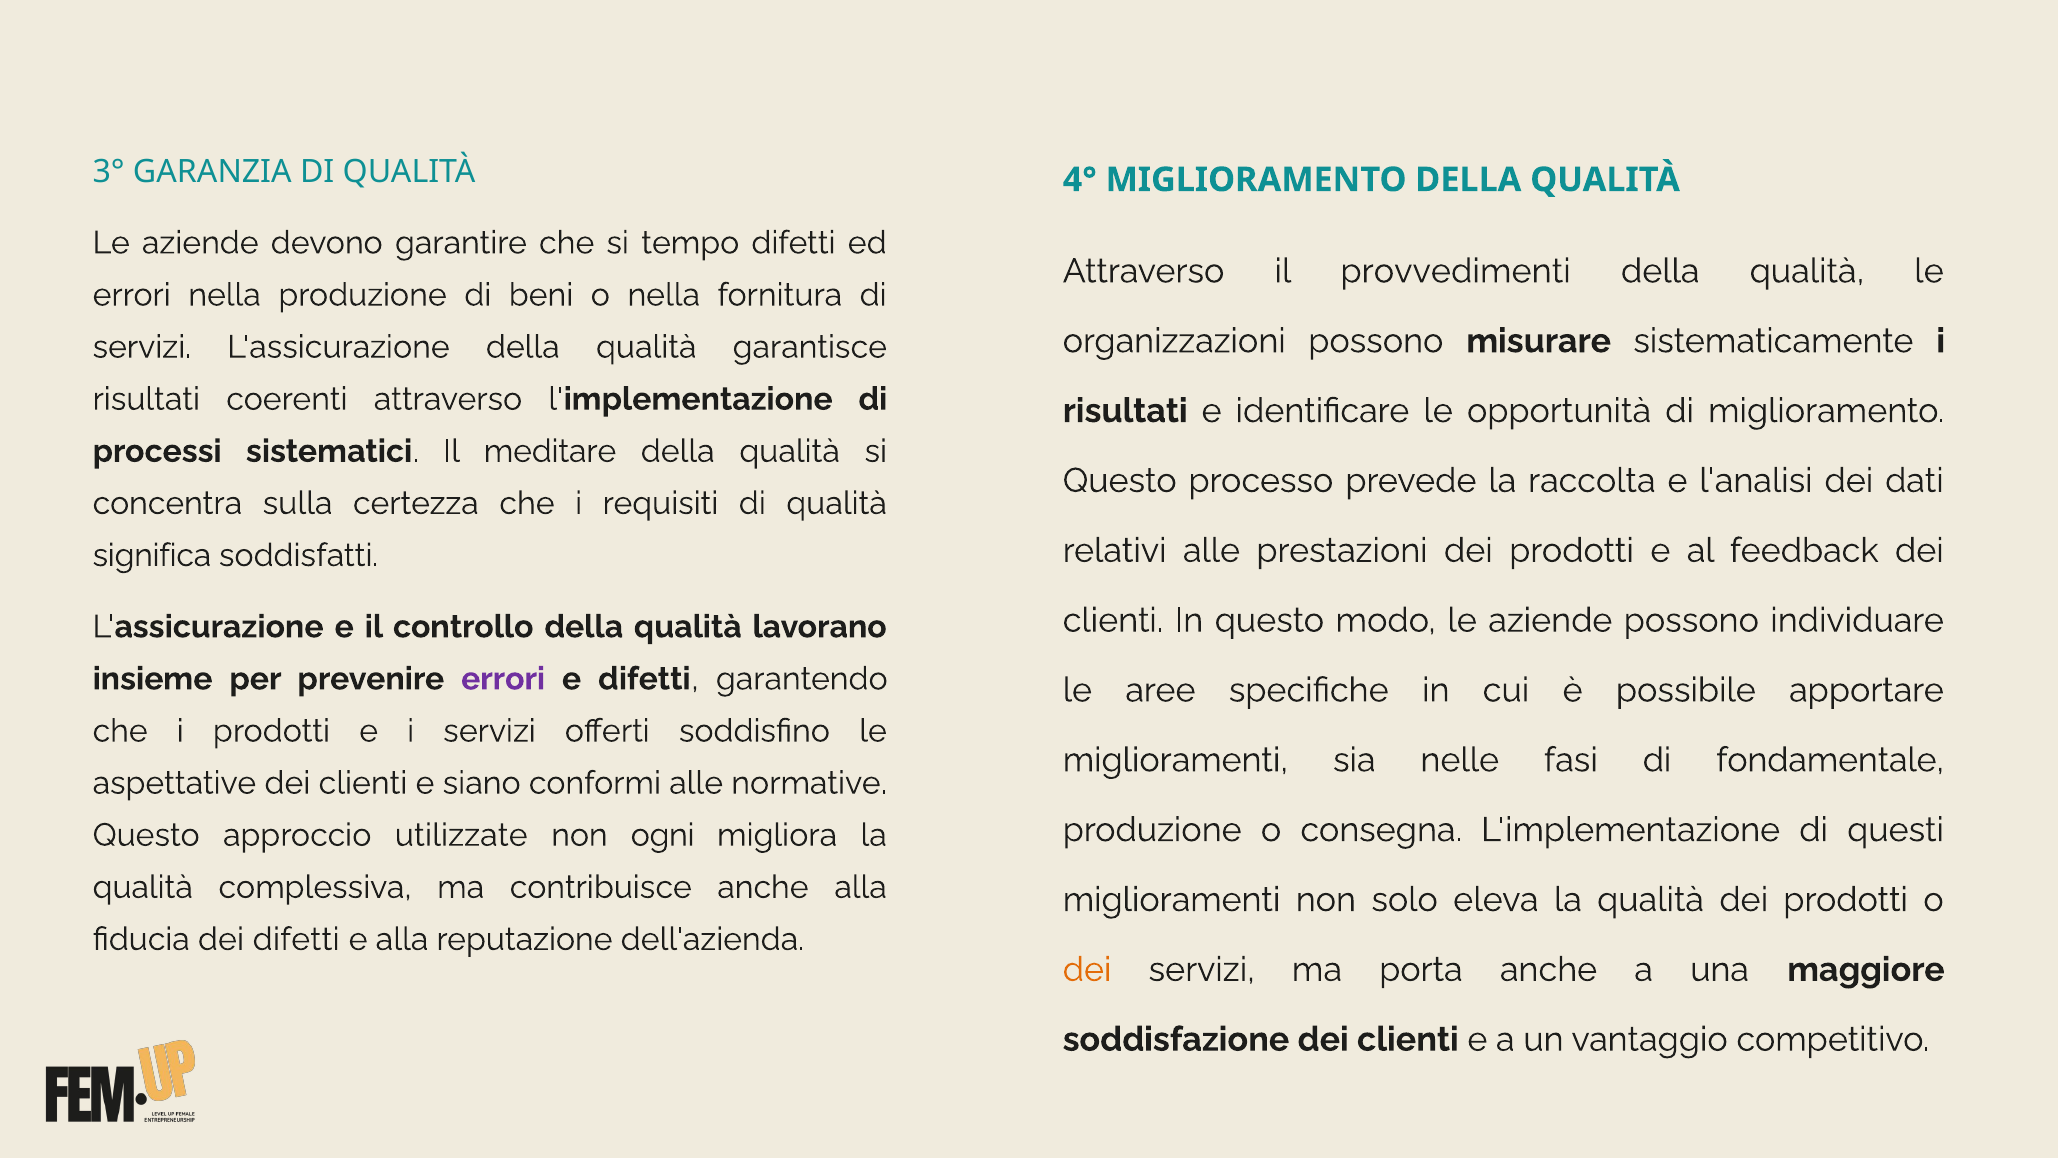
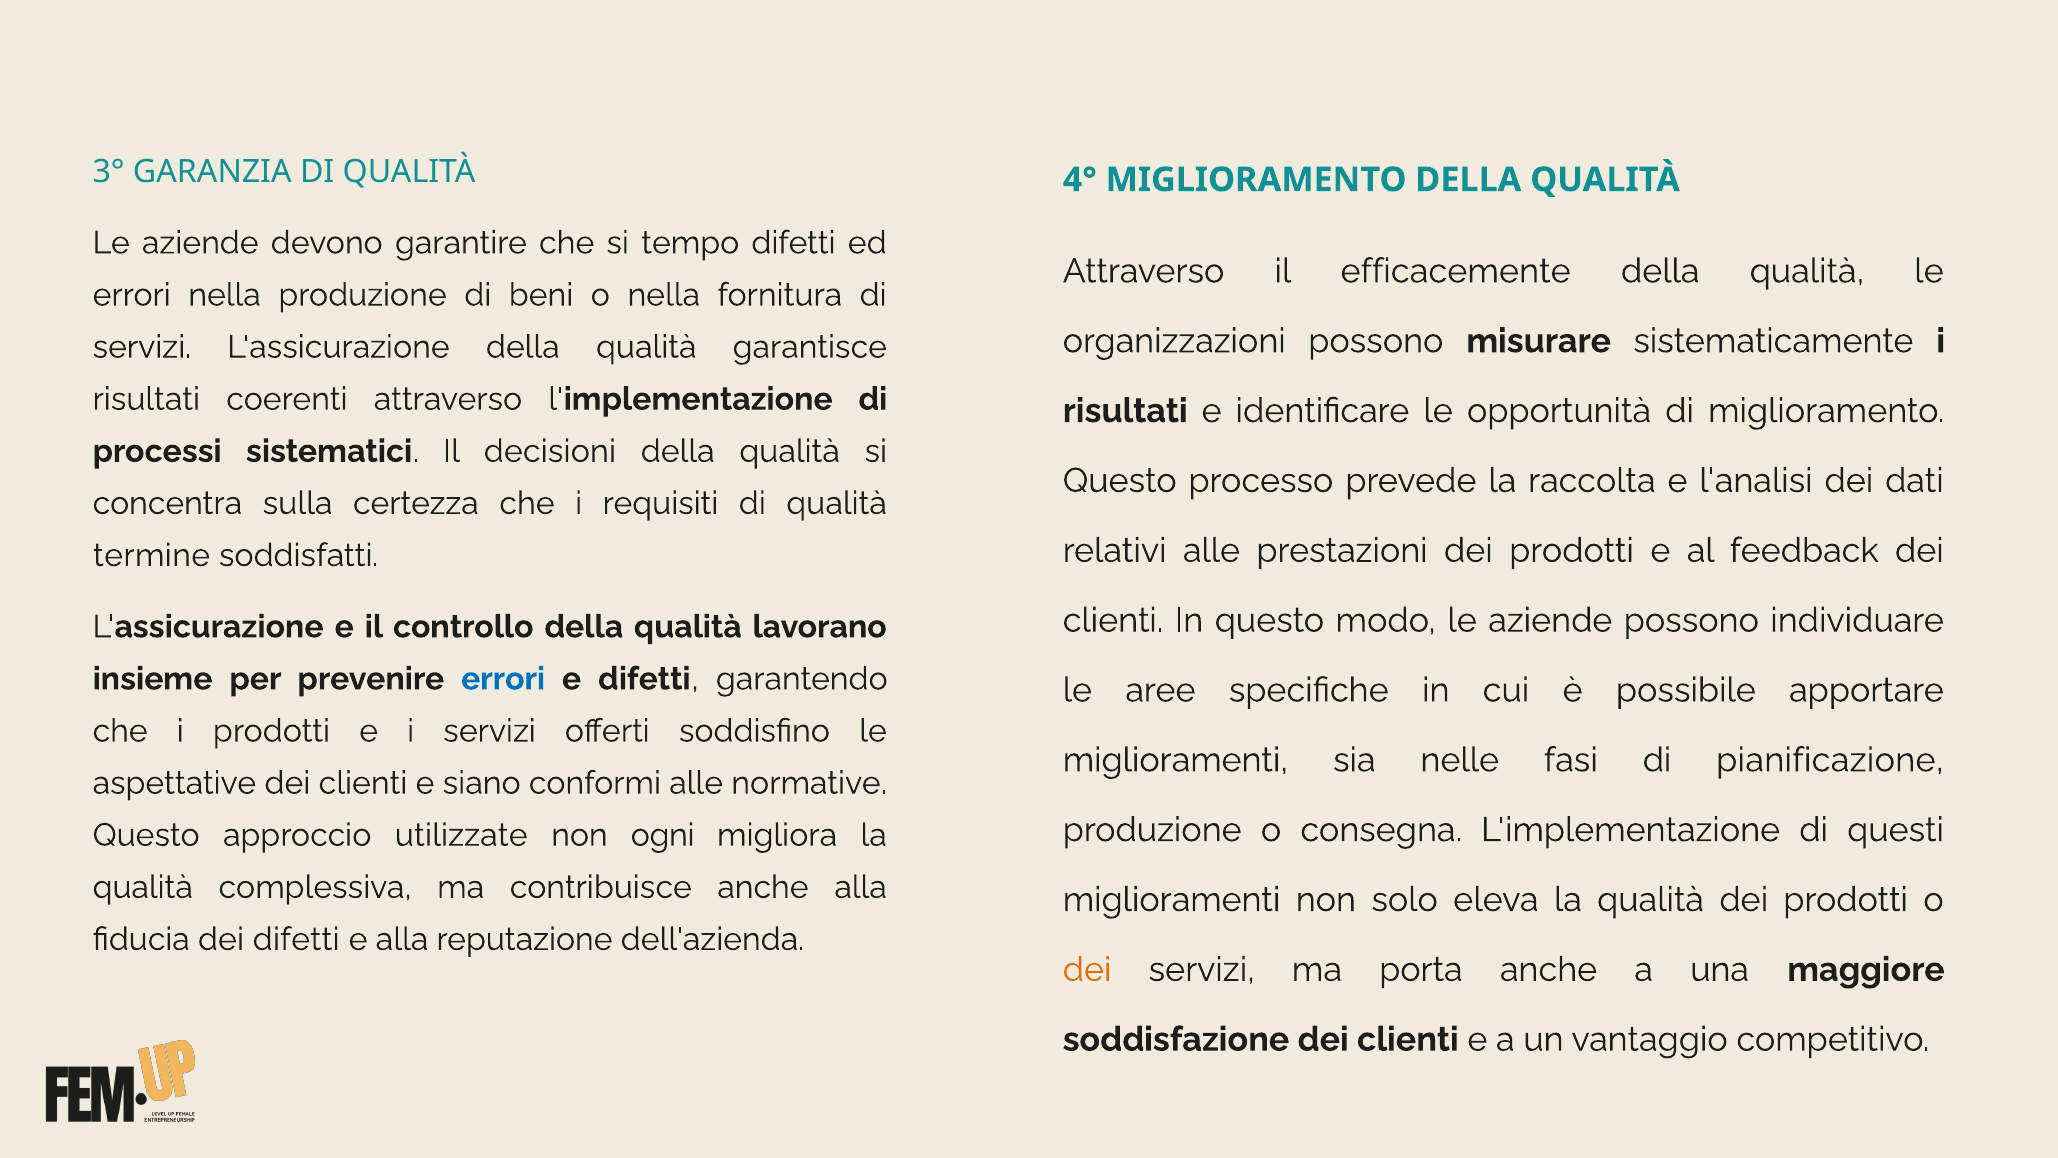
provvedimenti: provvedimenti -> efficacemente (1456, 271)
meditare: meditare -> decisioni (550, 451)
significa: significa -> termine (152, 555)
errori colour: purple -> blue (503, 679)
fondamentale: fondamentale -> pianificazione (1830, 760)
